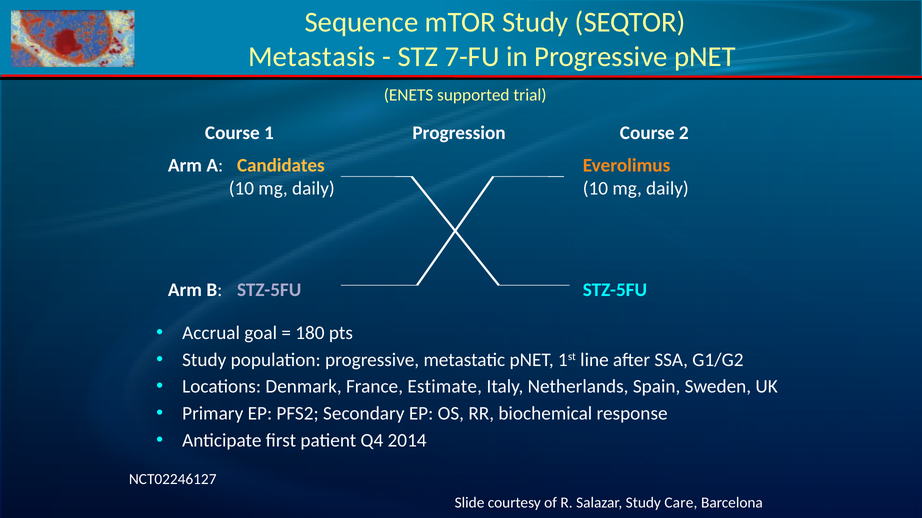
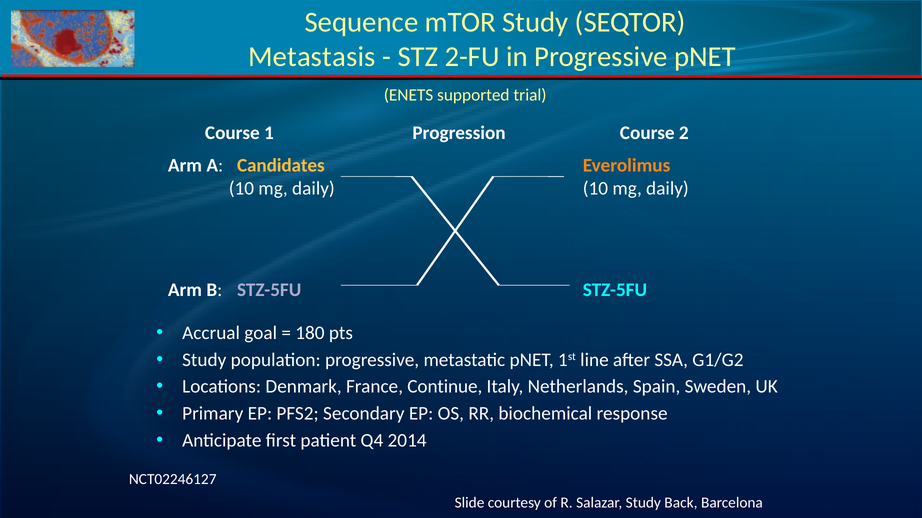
7-FU: 7-FU -> 2-FU (472, 57)
Estimate: Estimate -> Continue (445, 387)
Care: Care -> Back (681, 504)
